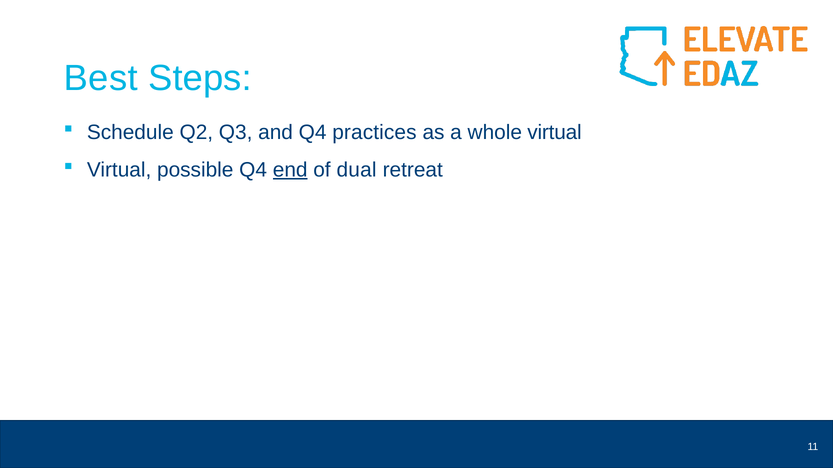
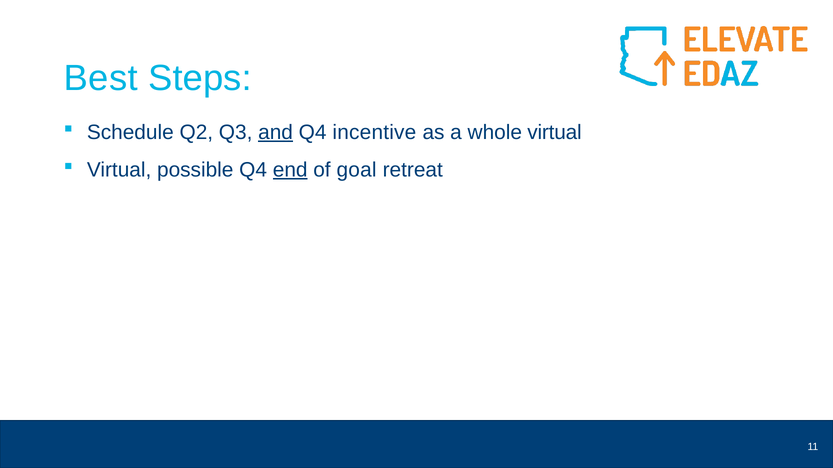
and underline: none -> present (276, 132)
practices: practices -> incentive (374, 132)
dual: dual -> goal (357, 170)
